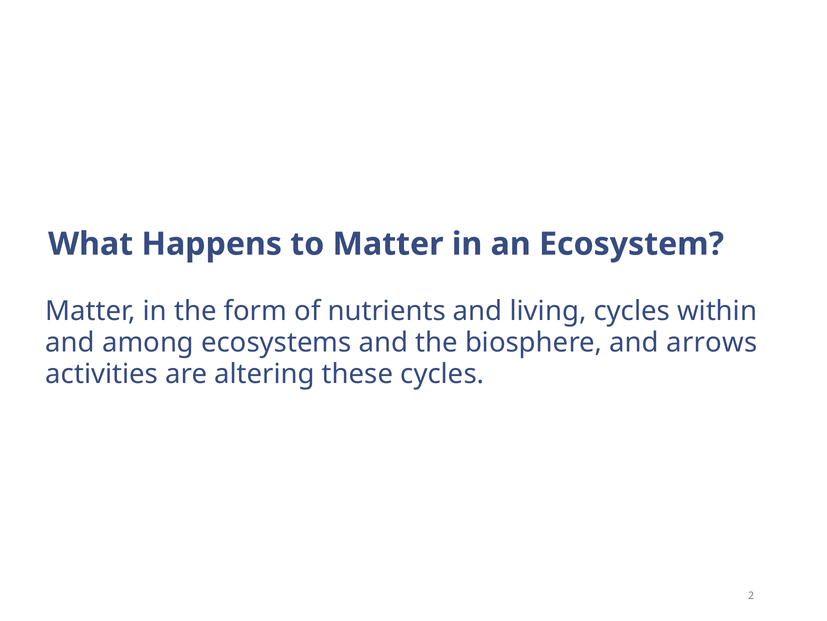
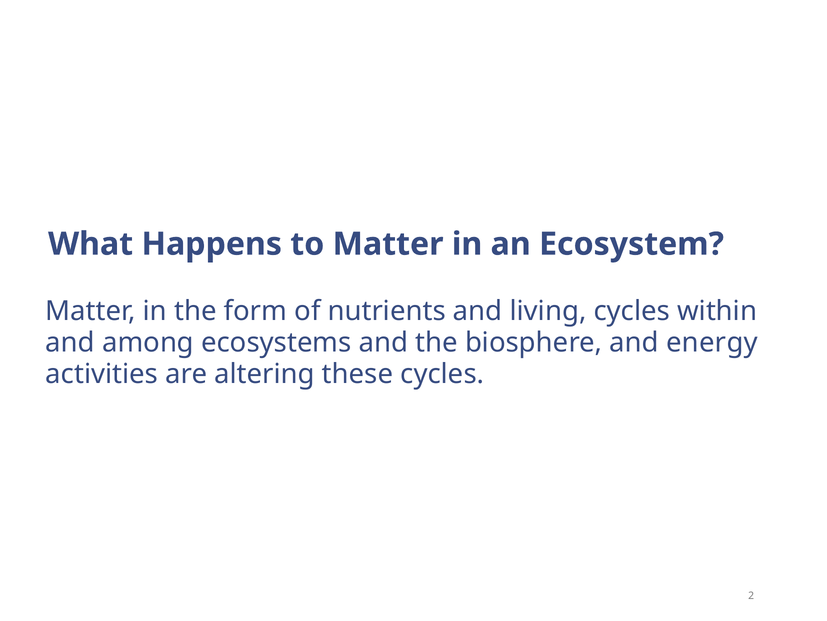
arrows: arrows -> energy (712, 342)
